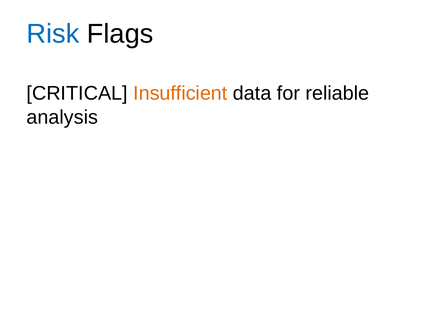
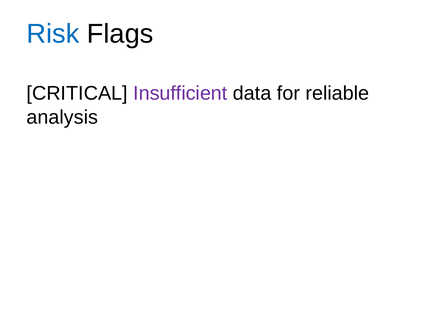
Insufficient colour: orange -> purple (180, 93)
